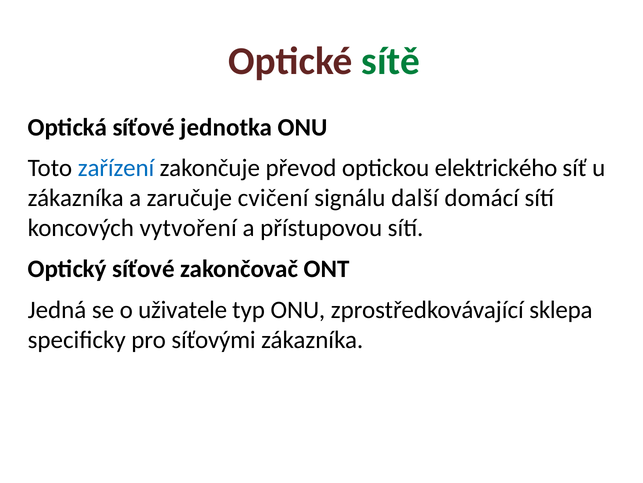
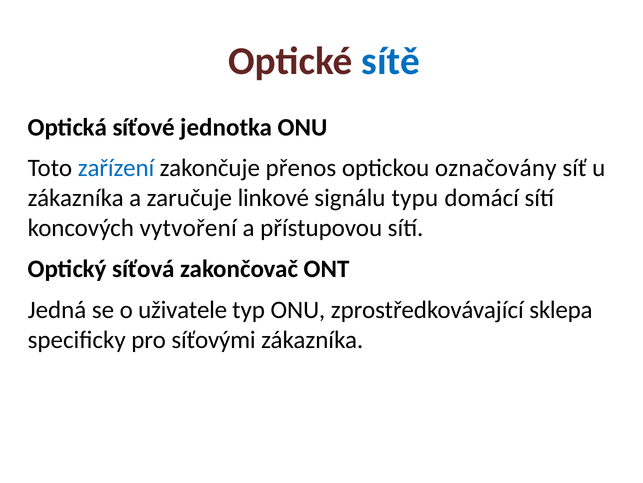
sítě colour: green -> blue (391, 61)
převod: převod -> přenos (301, 168)
elektrického: elektrického -> označovány (496, 168)
cvičení: cvičení -> linkové (273, 198)
další: další -> typu (415, 198)
Optický síťové: síťové -> síťová (143, 269)
